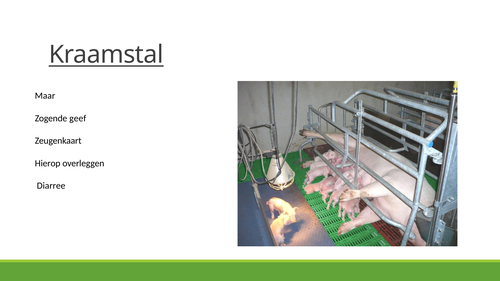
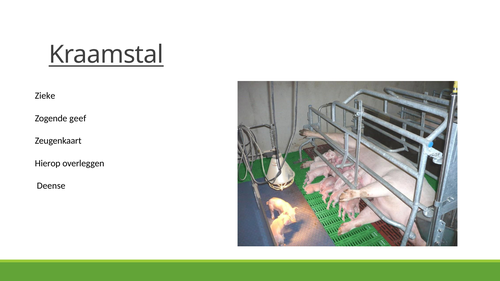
Maar: Maar -> Zieke (45, 96)
Diarree: Diarree -> Deense (51, 186)
